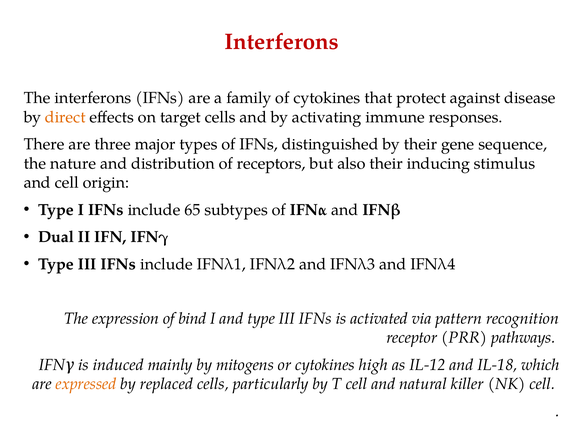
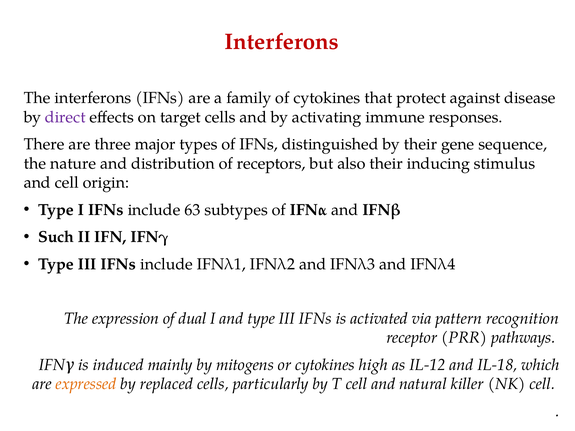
direct colour: orange -> purple (65, 117)
65: 65 -> 63 (192, 210)
Dual: Dual -> Such (56, 237)
bind: bind -> dual (192, 319)
